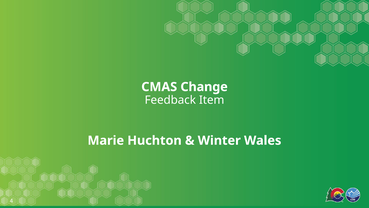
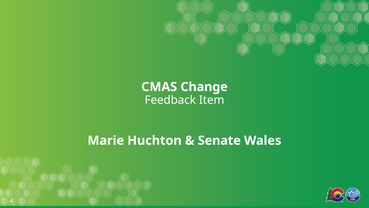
Winter: Winter -> Senate (219, 140)
